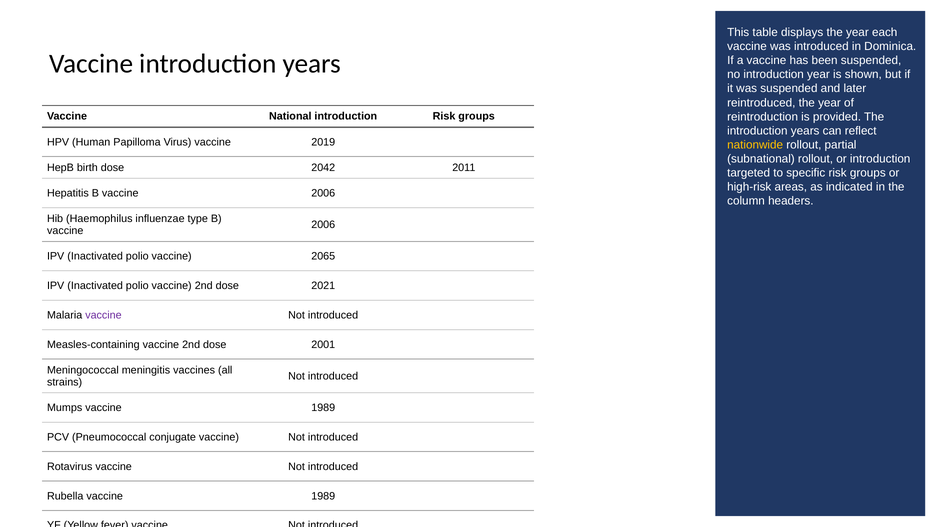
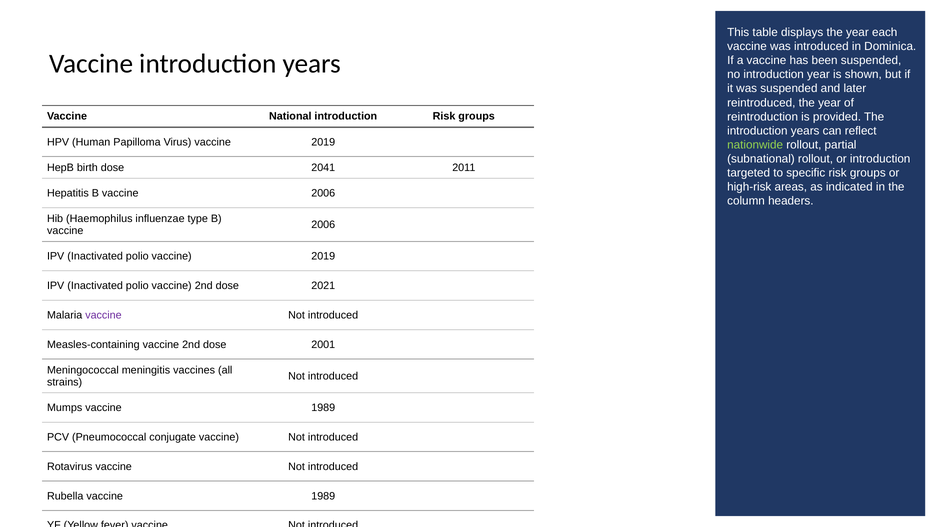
nationwide colour: yellow -> light green (755, 145)
2042: 2042 -> 2041 (323, 168)
polio vaccine 2065: 2065 -> 2019 (323, 256)
